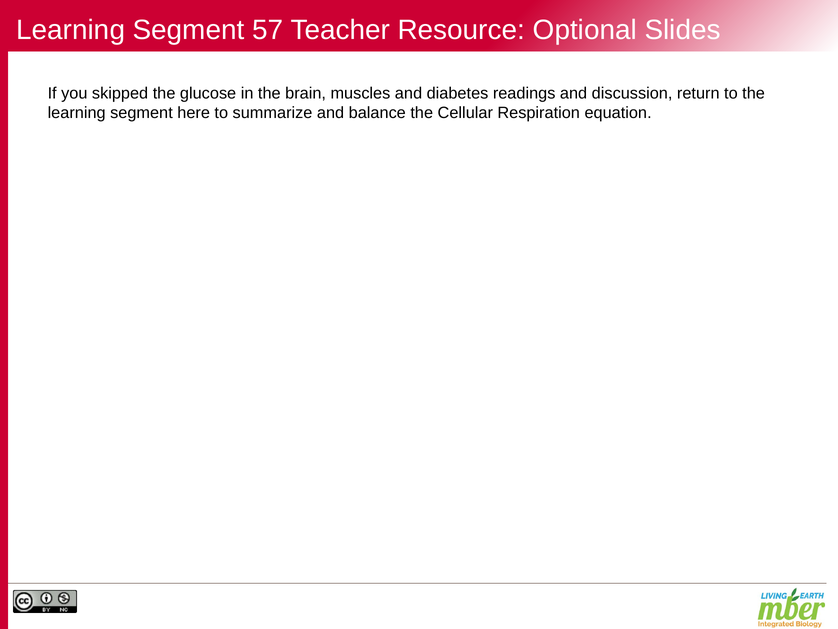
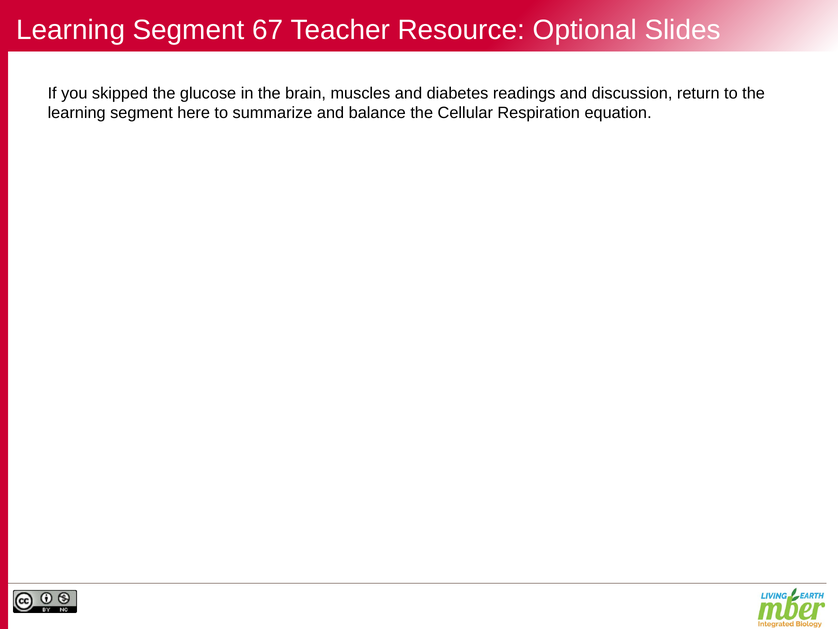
57: 57 -> 67 (268, 30)
